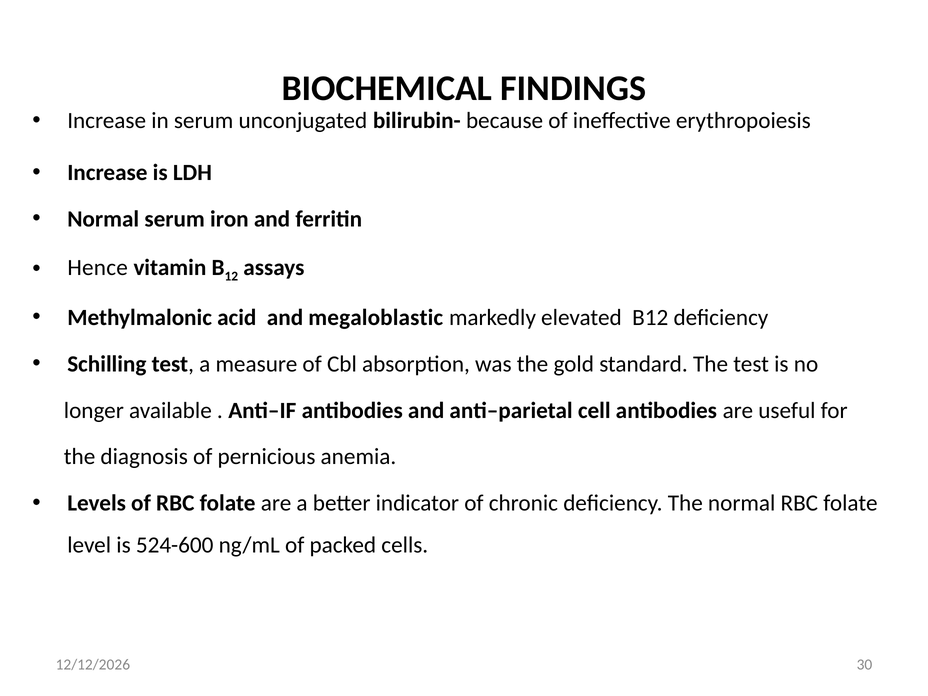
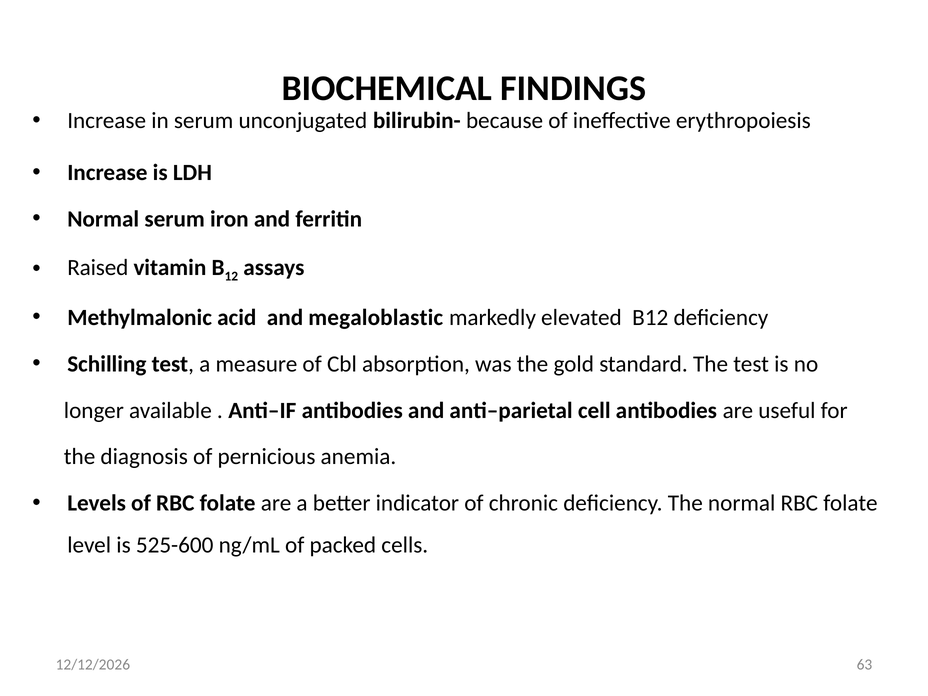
Hence: Hence -> Raised (98, 267)
524-600: 524-600 -> 525-600 (175, 545)
30: 30 -> 63 (864, 665)
